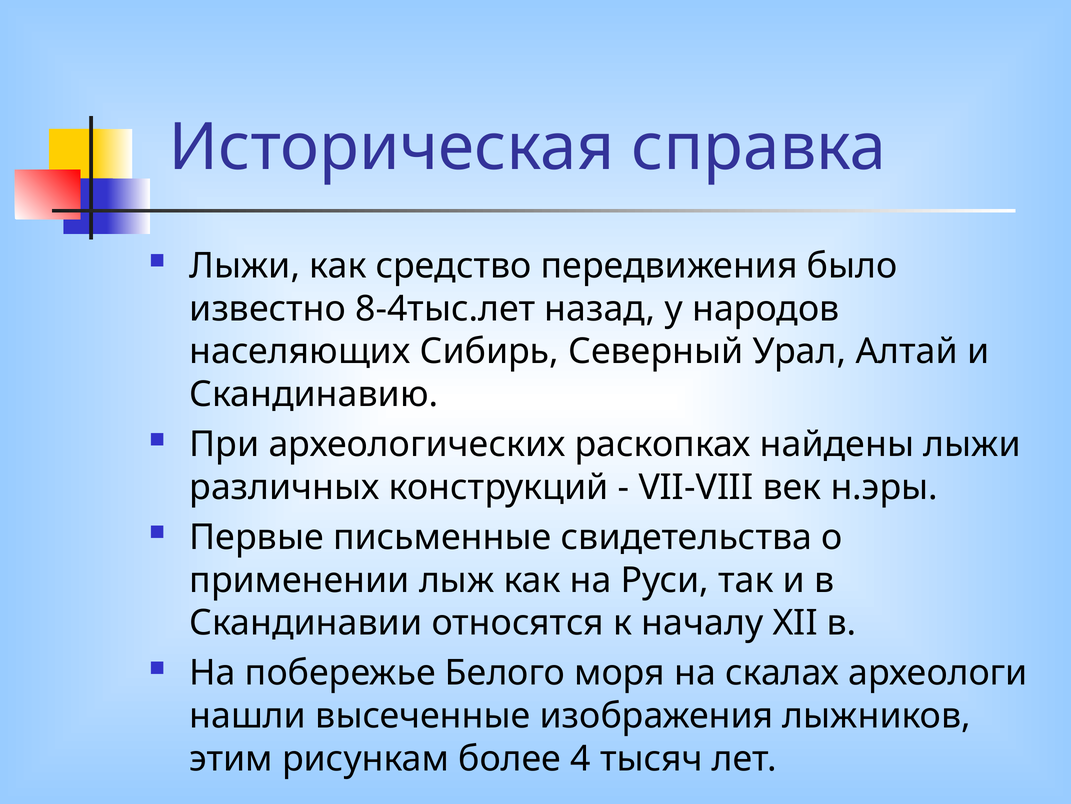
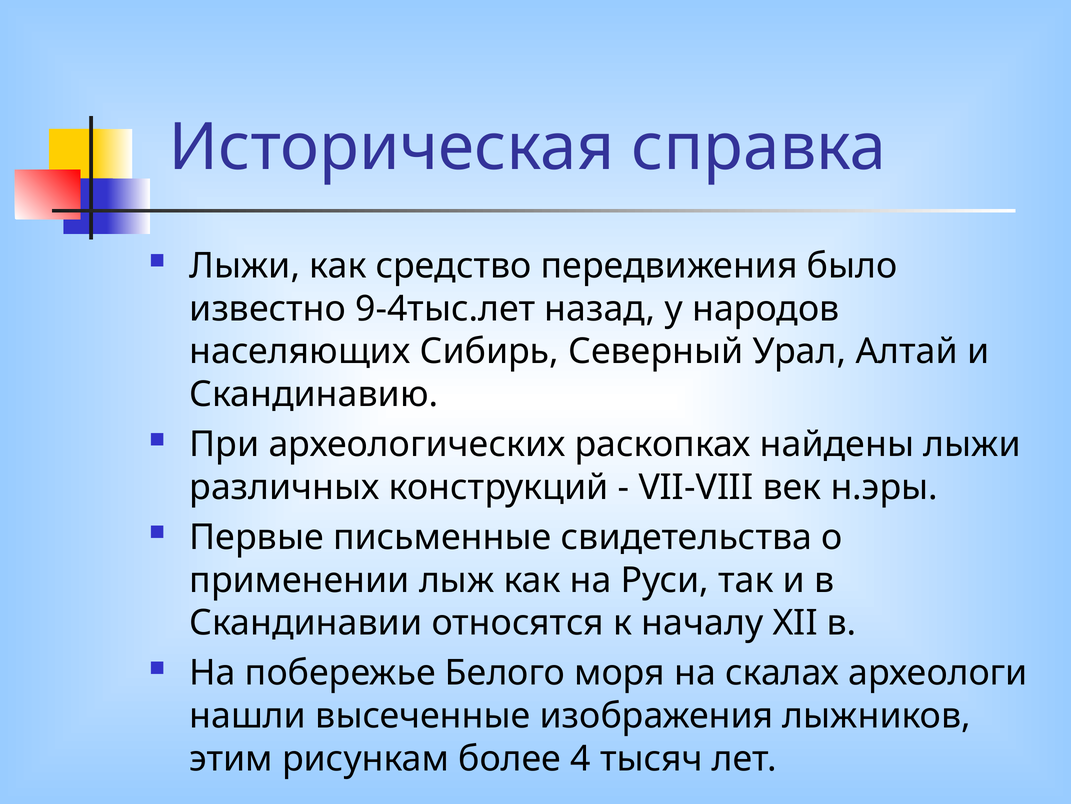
8-4тыс.лет: 8-4тыс.лет -> 9-4тыс.лет (445, 308)
